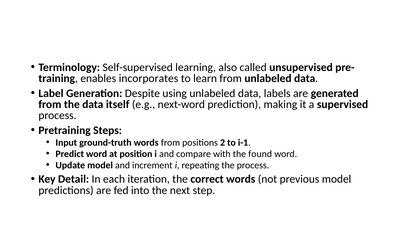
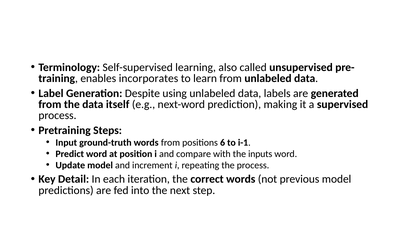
2: 2 -> 6 (223, 142)
found: found -> inputs (260, 154)
